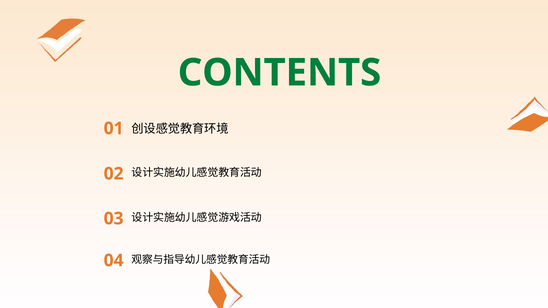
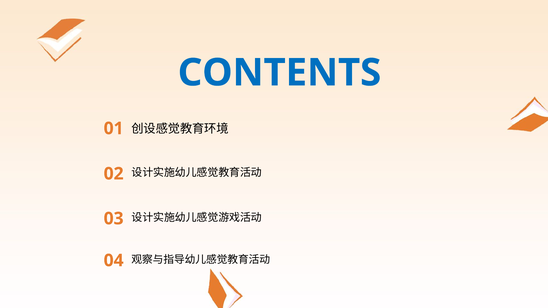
CONTENTS colour: green -> blue (279, 73)
